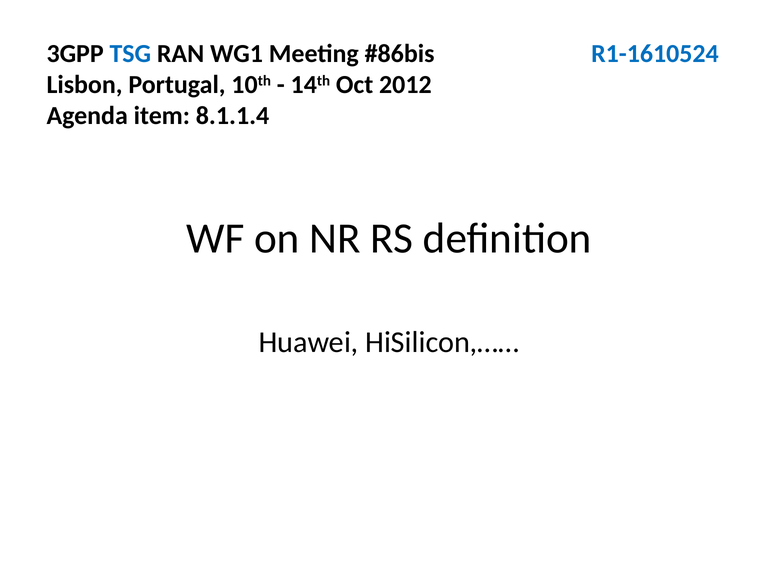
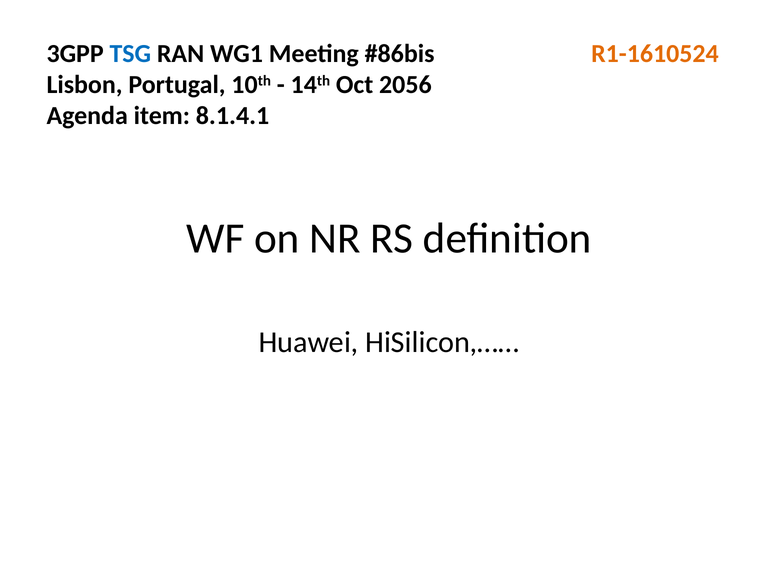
R1-1610524 colour: blue -> orange (655, 54)
2012: 2012 -> 2056 (405, 85)
8.1.1.4: 8.1.1.4 -> 8.1.4.1 (233, 116)
